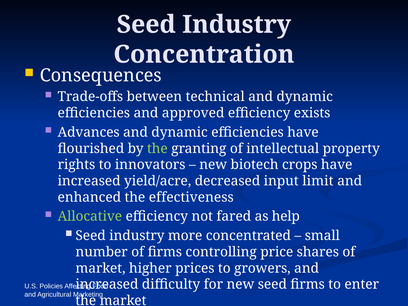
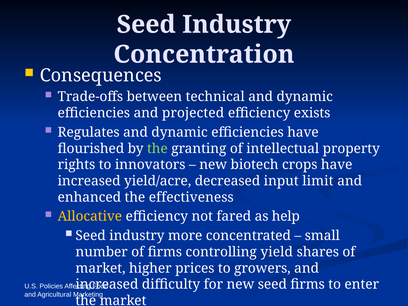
approved: approved -> projected (193, 113)
Advances: Advances -> Regulates (89, 132)
Allocative colour: light green -> yellow (90, 217)
price: price -> yield (277, 252)
